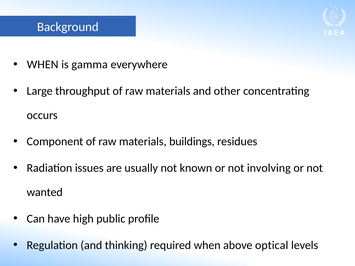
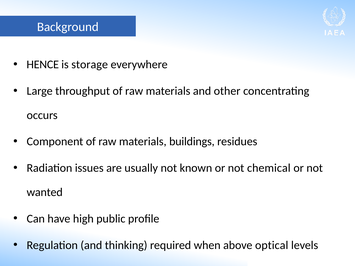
WHEN: WHEN -> HENCE (43, 65)
gamma: gamma -> storage (90, 65)
involving: involving -> chemical (269, 168)
